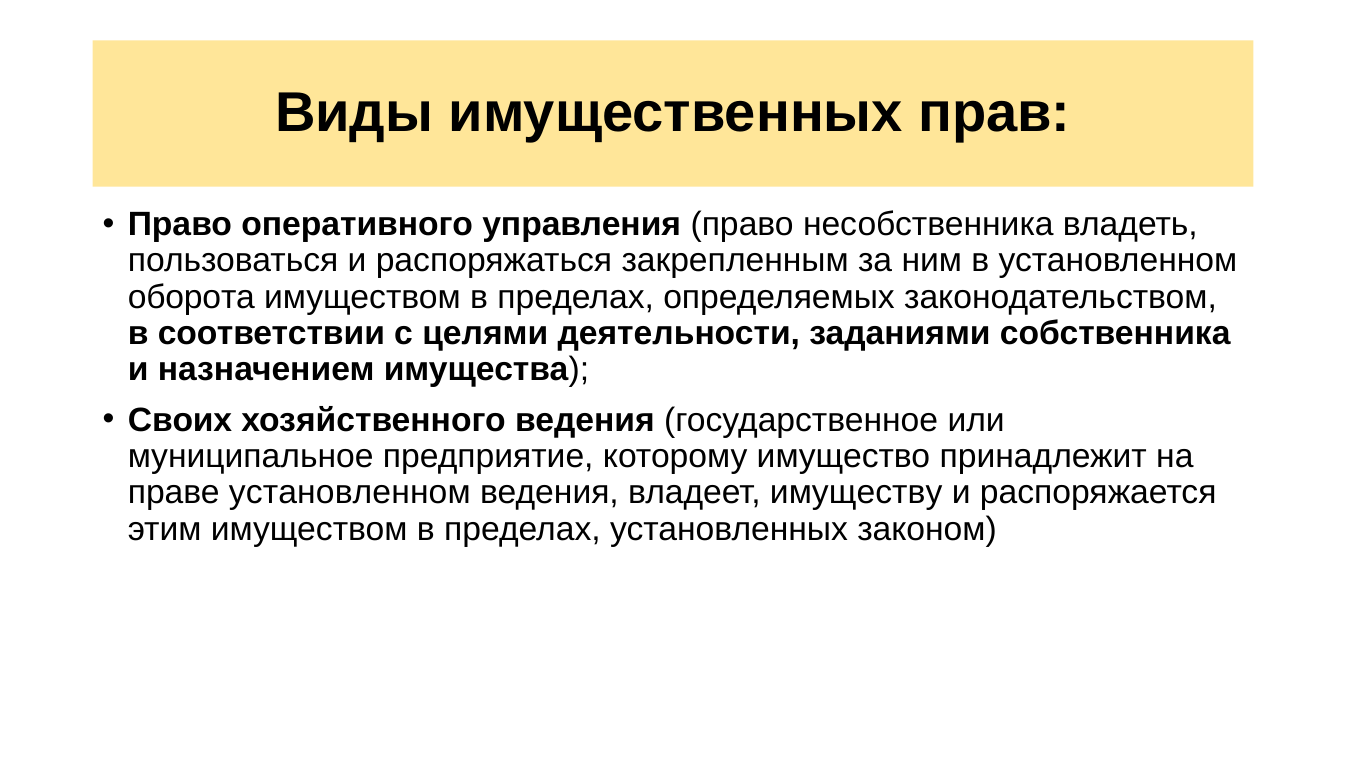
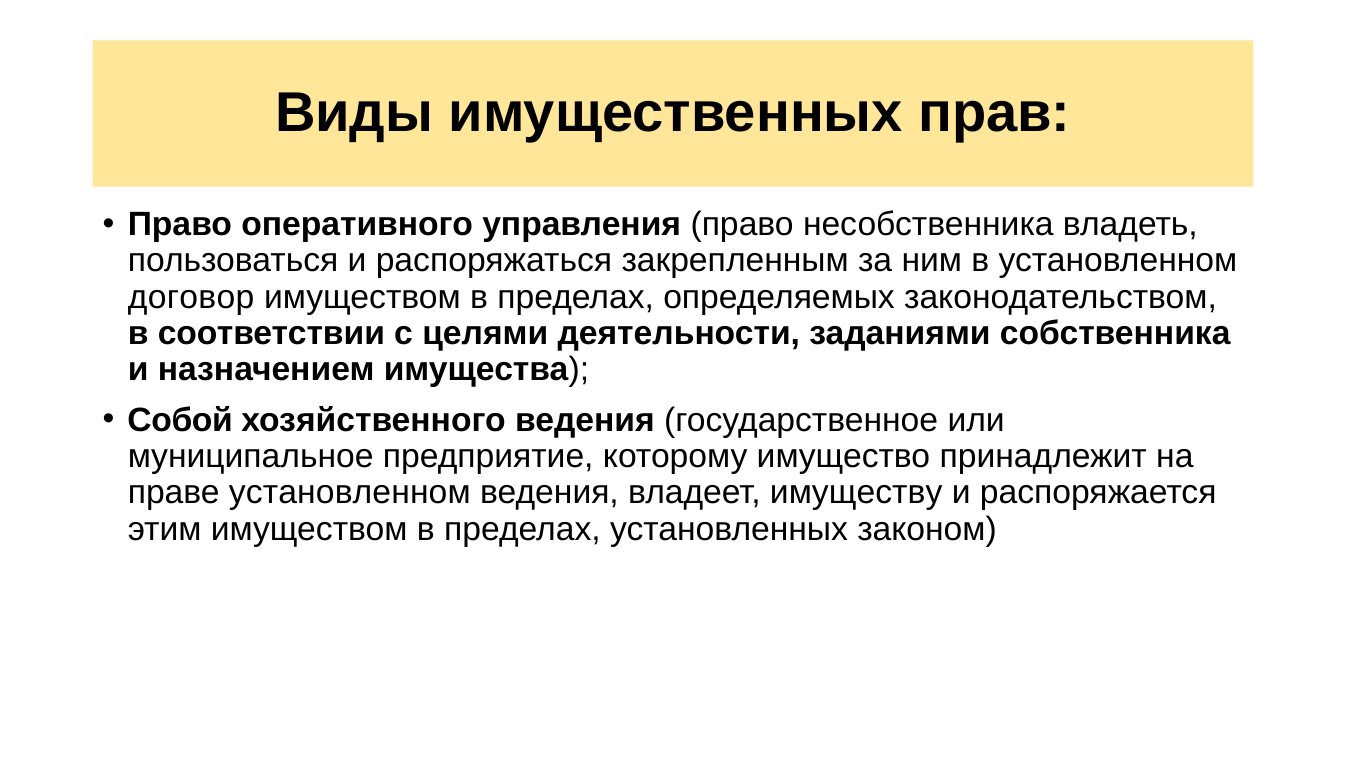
оборота: оборота -> договор (191, 297)
Своих: Своих -> Собой (180, 420)
